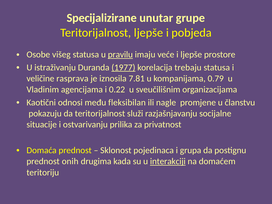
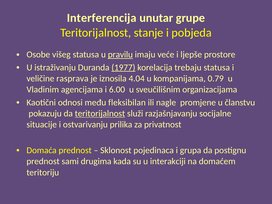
Specijalizirane: Specijalizirane -> Interferencija (102, 18)
Teritorijalnost ljepše: ljepše -> stanje (149, 33)
7.81: 7.81 -> 4.04 (137, 79)
0.22: 0.22 -> 6.00 (117, 90)
teritorijalnost underline: none -> present (100, 114)
onih: onih -> sami (70, 161)
interakciji underline: present -> none (168, 161)
